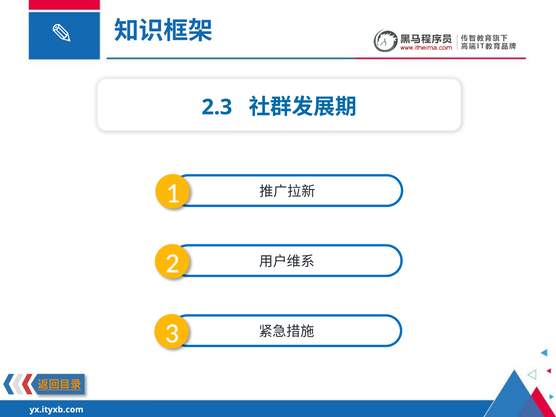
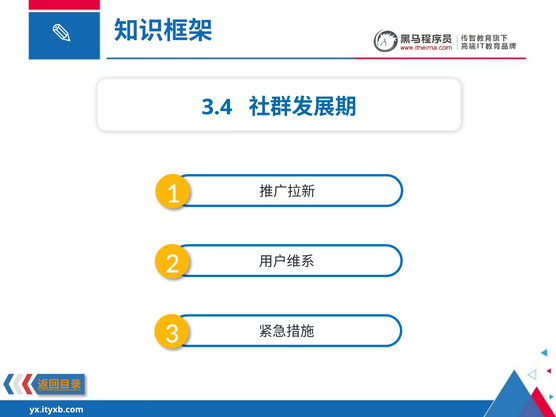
2.3: 2.3 -> 3.4 (217, 107)
